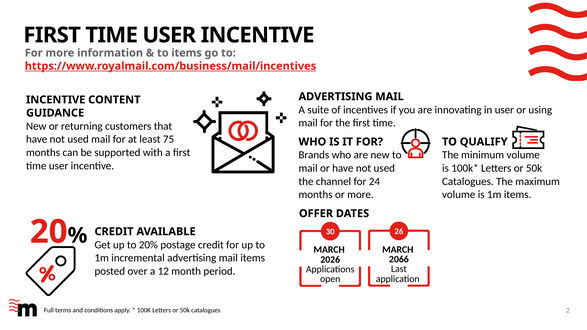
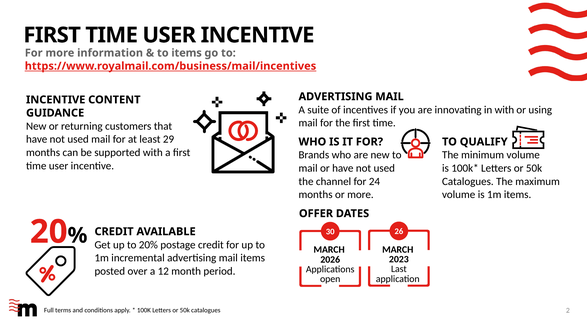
in user: user -> with (504, 110)
75: 75 -> 29 (169, 139)
2066: 2066 -> 2023 (399, 259)
